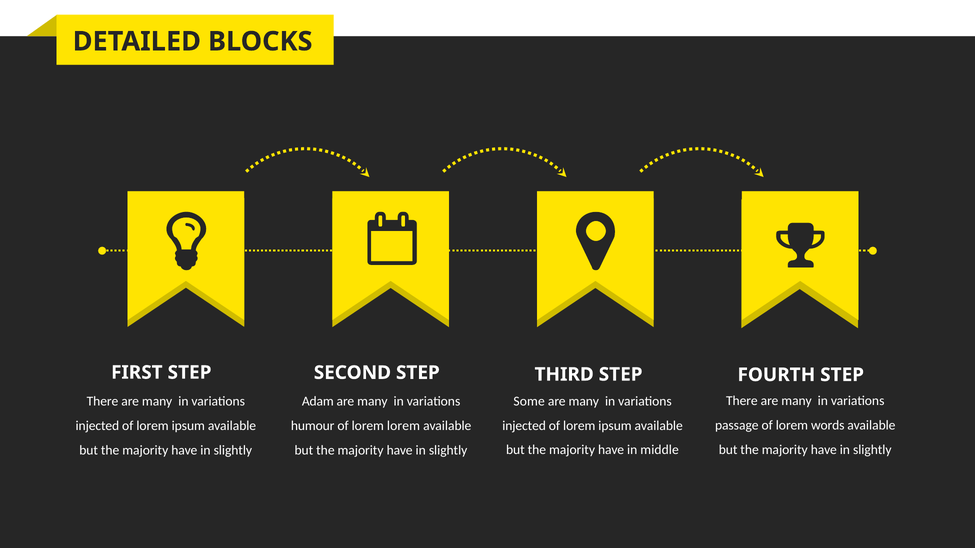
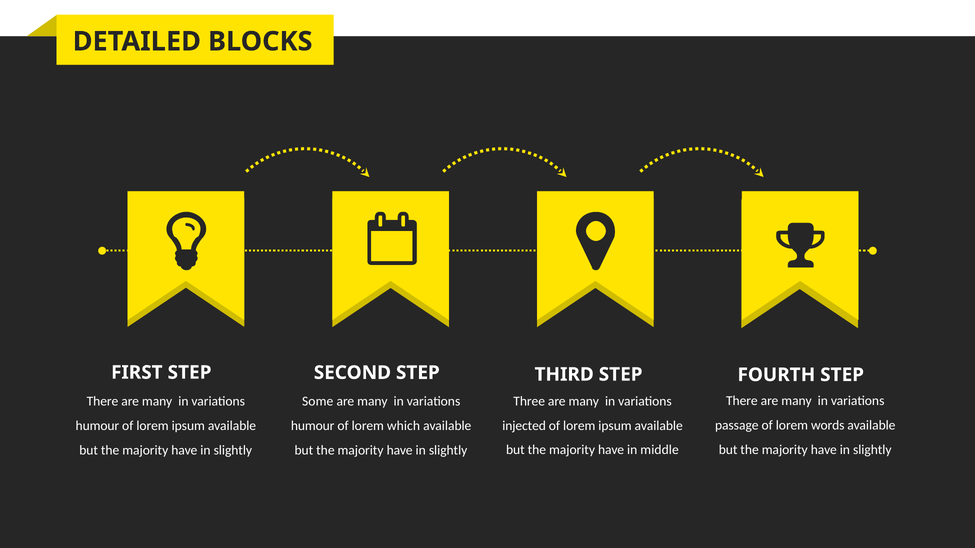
Some: Some -> Three (529, 402)
Adam: Adam -> Some (318, 402)
lorem lorem: lorem -> which (403, 426)
injected: injected -> humour (97, 426)
